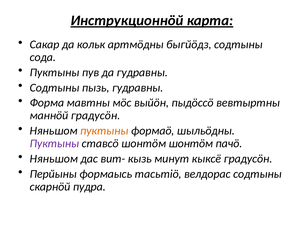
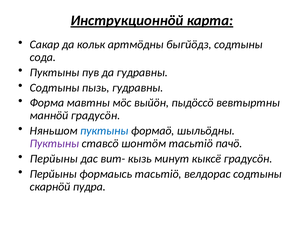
пуктыны colour: orange -> blue (104, 131)
шонтöм шонтöм: шонтöм -> тасьтiö (191, 144)
Няньшом: Няньшом -> Перйыны (54, 159)
